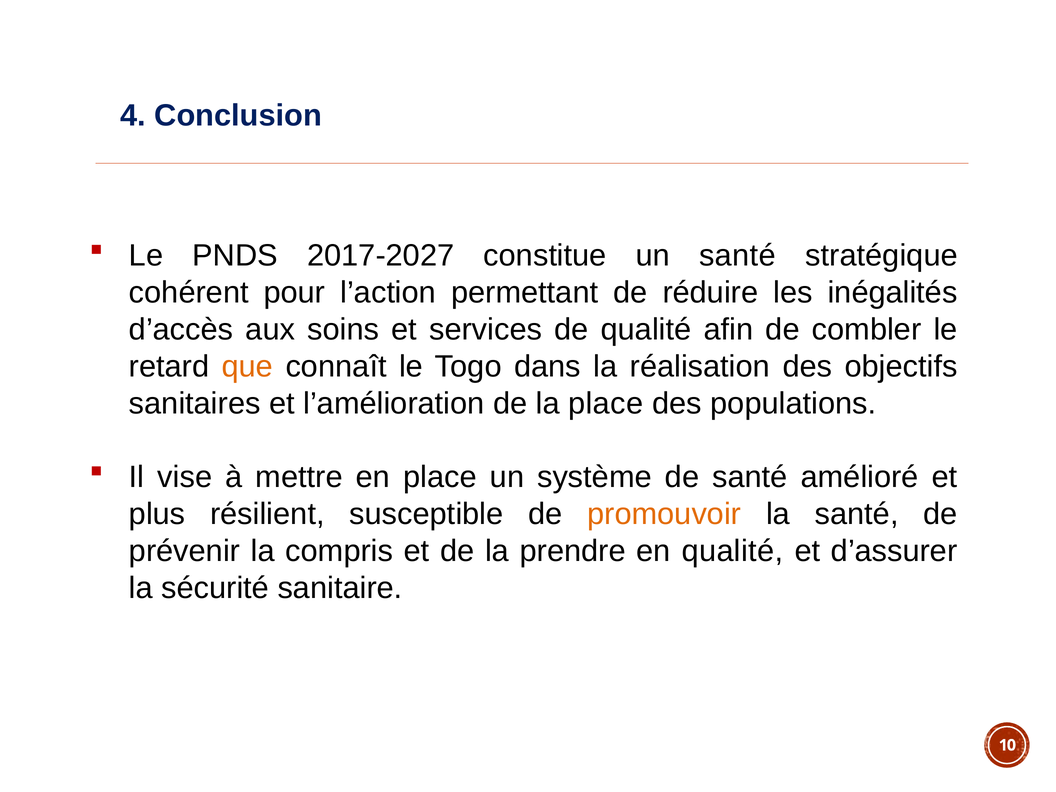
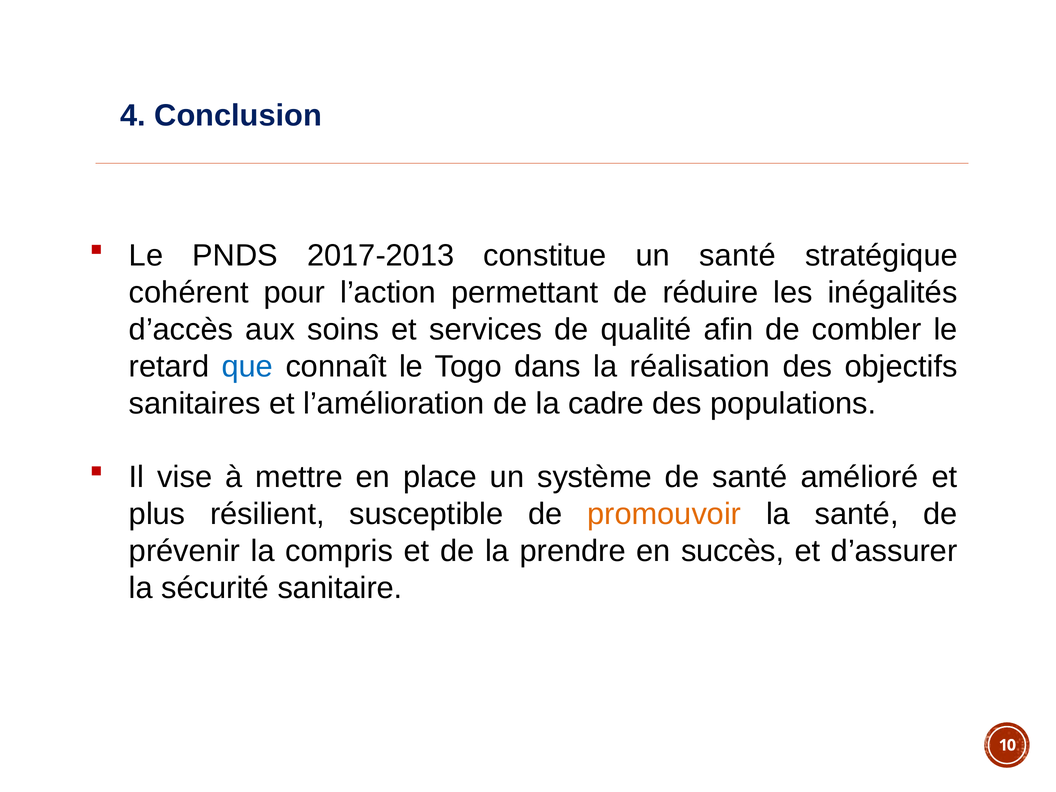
2017-2027: 2017-2027 -> 2017-2013 (381, 255)
que colour: orange -> blue (247, 366)
la place: place -> cadre (606, 403)
en qualité: qualité -> succès (733, 551)
